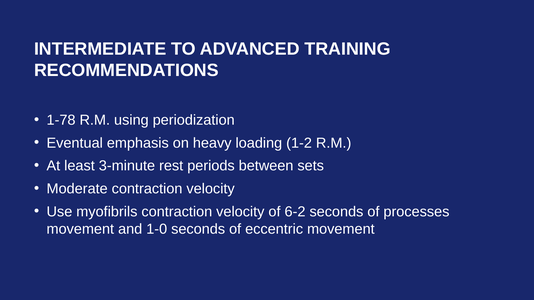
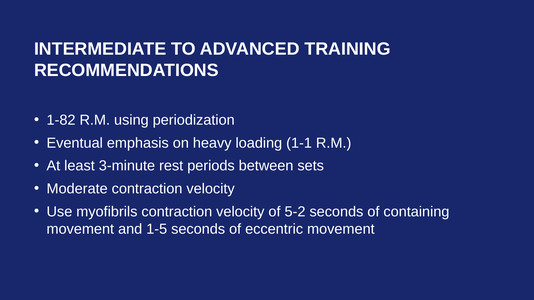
1-78: 1-78 -> 1-82 (61, 120)
1-2: 1-2 -> 1-1 (299, 143)
6-2: 6-2 -> 5-2 (295, 212)
processes: processes -> containing (416, 212)
1-0: 1-0 -> 1-5 (157, 229)
